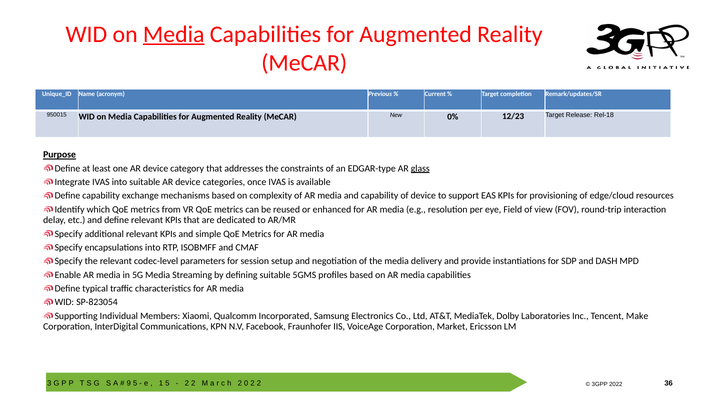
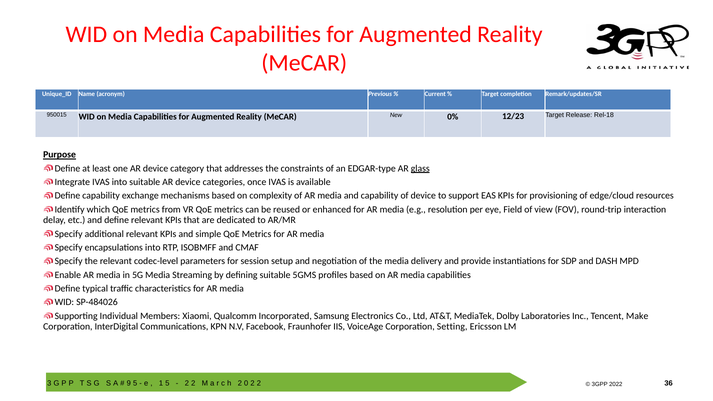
Media underline: present -> none (174, 34)
SP-823054: SP-823054 -> SP-484026 (97, 302)
Market: Market -> Setting (452, 327)
